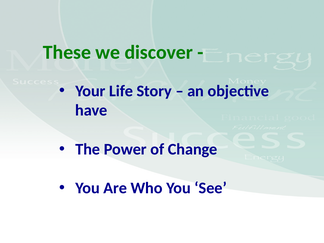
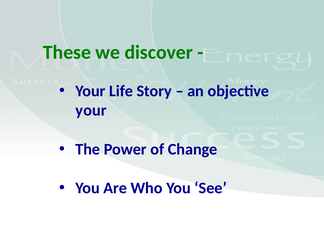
have: have -> your (91, 110)
